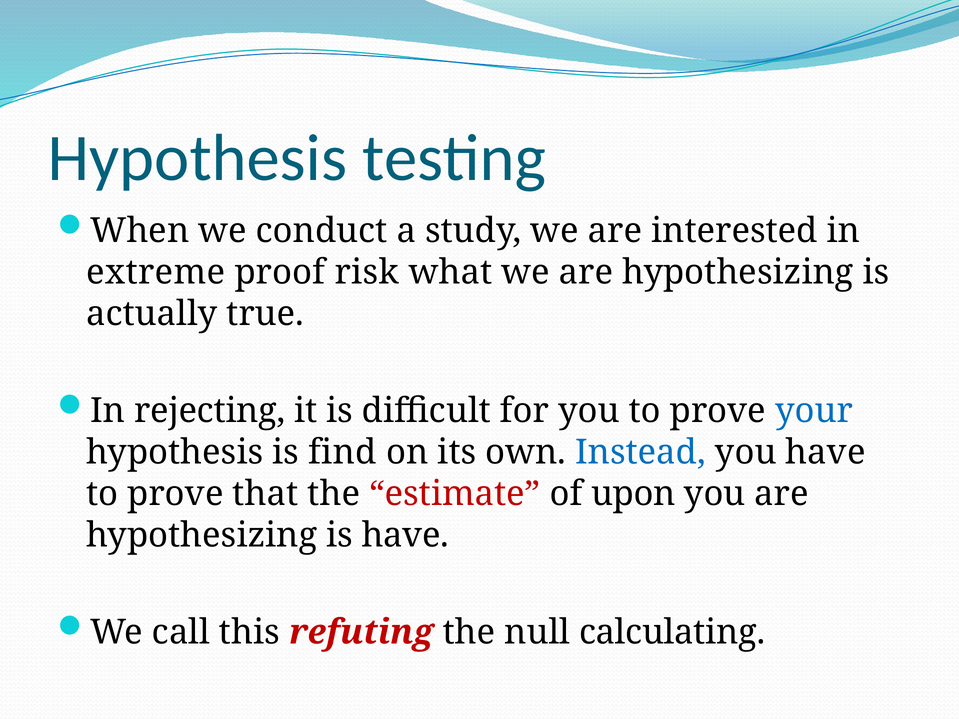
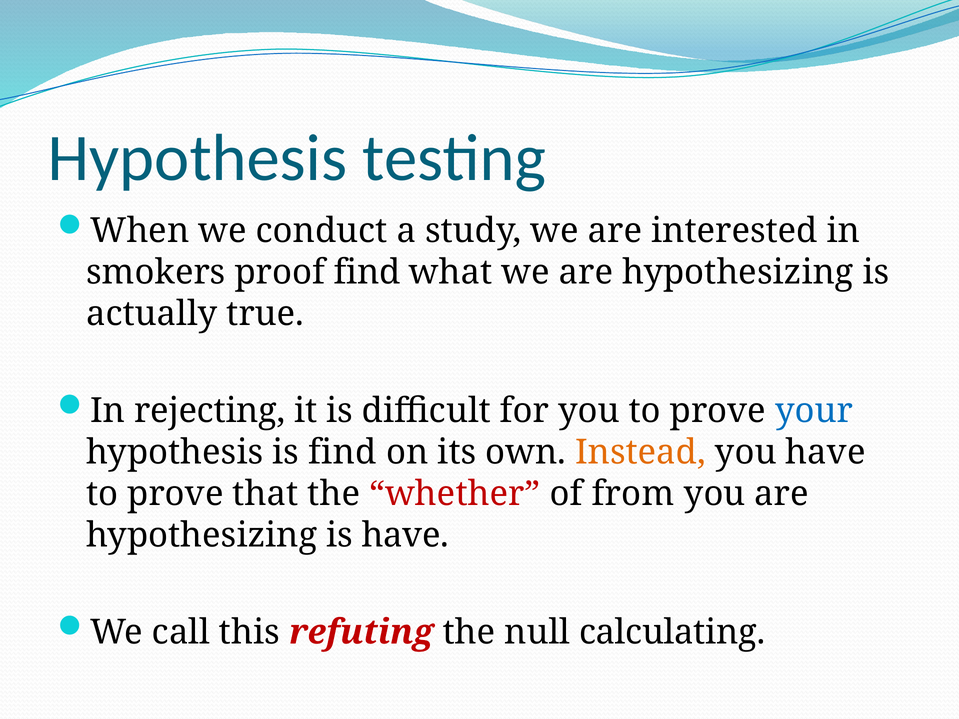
extreme: extreme -> smokers (156, 272)
proof risk: risk -> find (367, 272)
Instead colour: blue -> orange (640, 452)
estimate: estimate -> whether (455, 494)
upon: upon -> from (633, 494)
